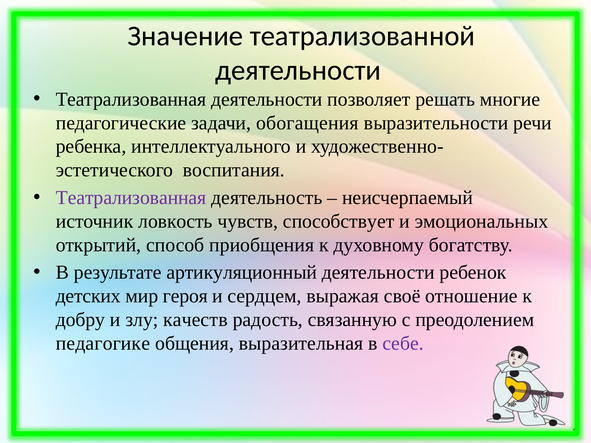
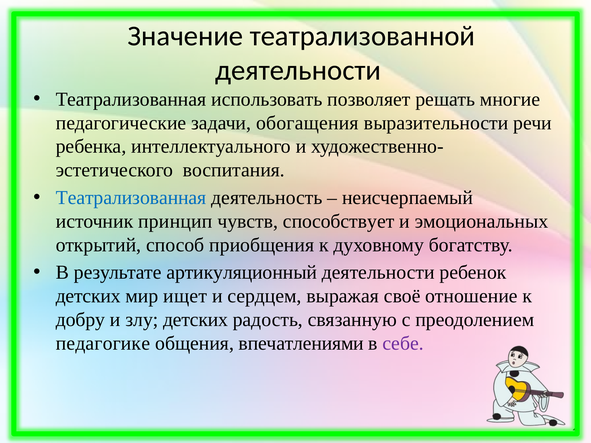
Театрализованная деятельности: деятельности -> использовать (267, 99)
Театрализованная colour: purple -> blue (131, 198)
ловкость: ловкость -> принцип (175, 221)
героя: героя -> ищет (185, 296)
злу качеств: качеств -> детских (196, 320)
выразительная: выразительная -> впечатлениями (301, 344)
